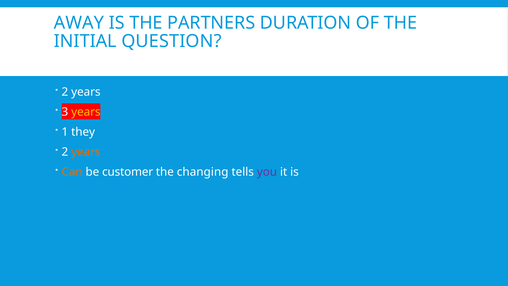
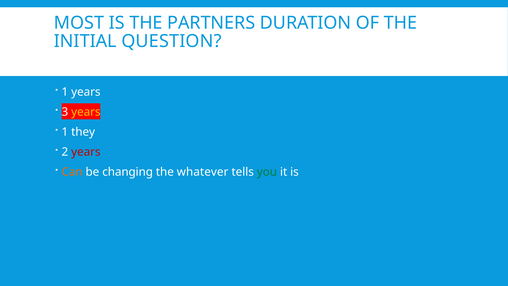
AWAY: AWAY -> MOST (79, 23)
2: 2 -> 1 (65, 92)
years colour: orange -> red (86, 152)
customer: customer -> changing (128, 172)
changing: changing -> whatever (203, 172)
you colour: purple -> green (267, 172)
